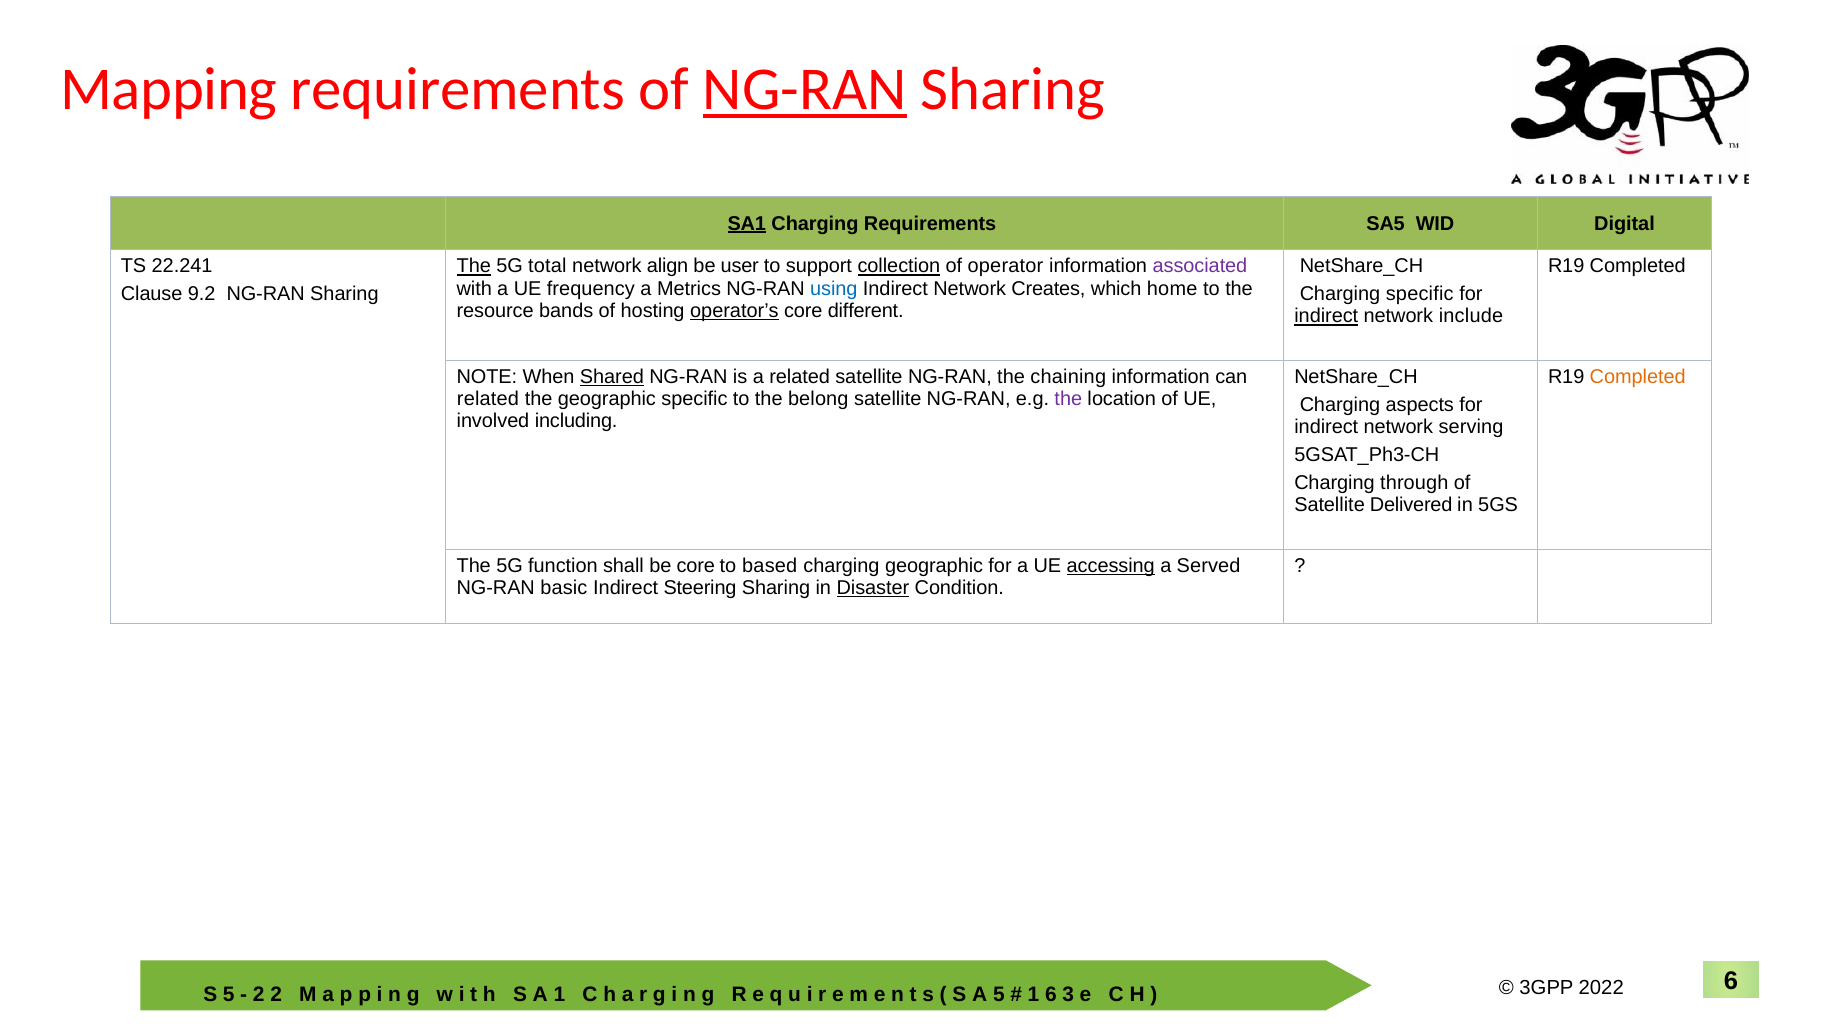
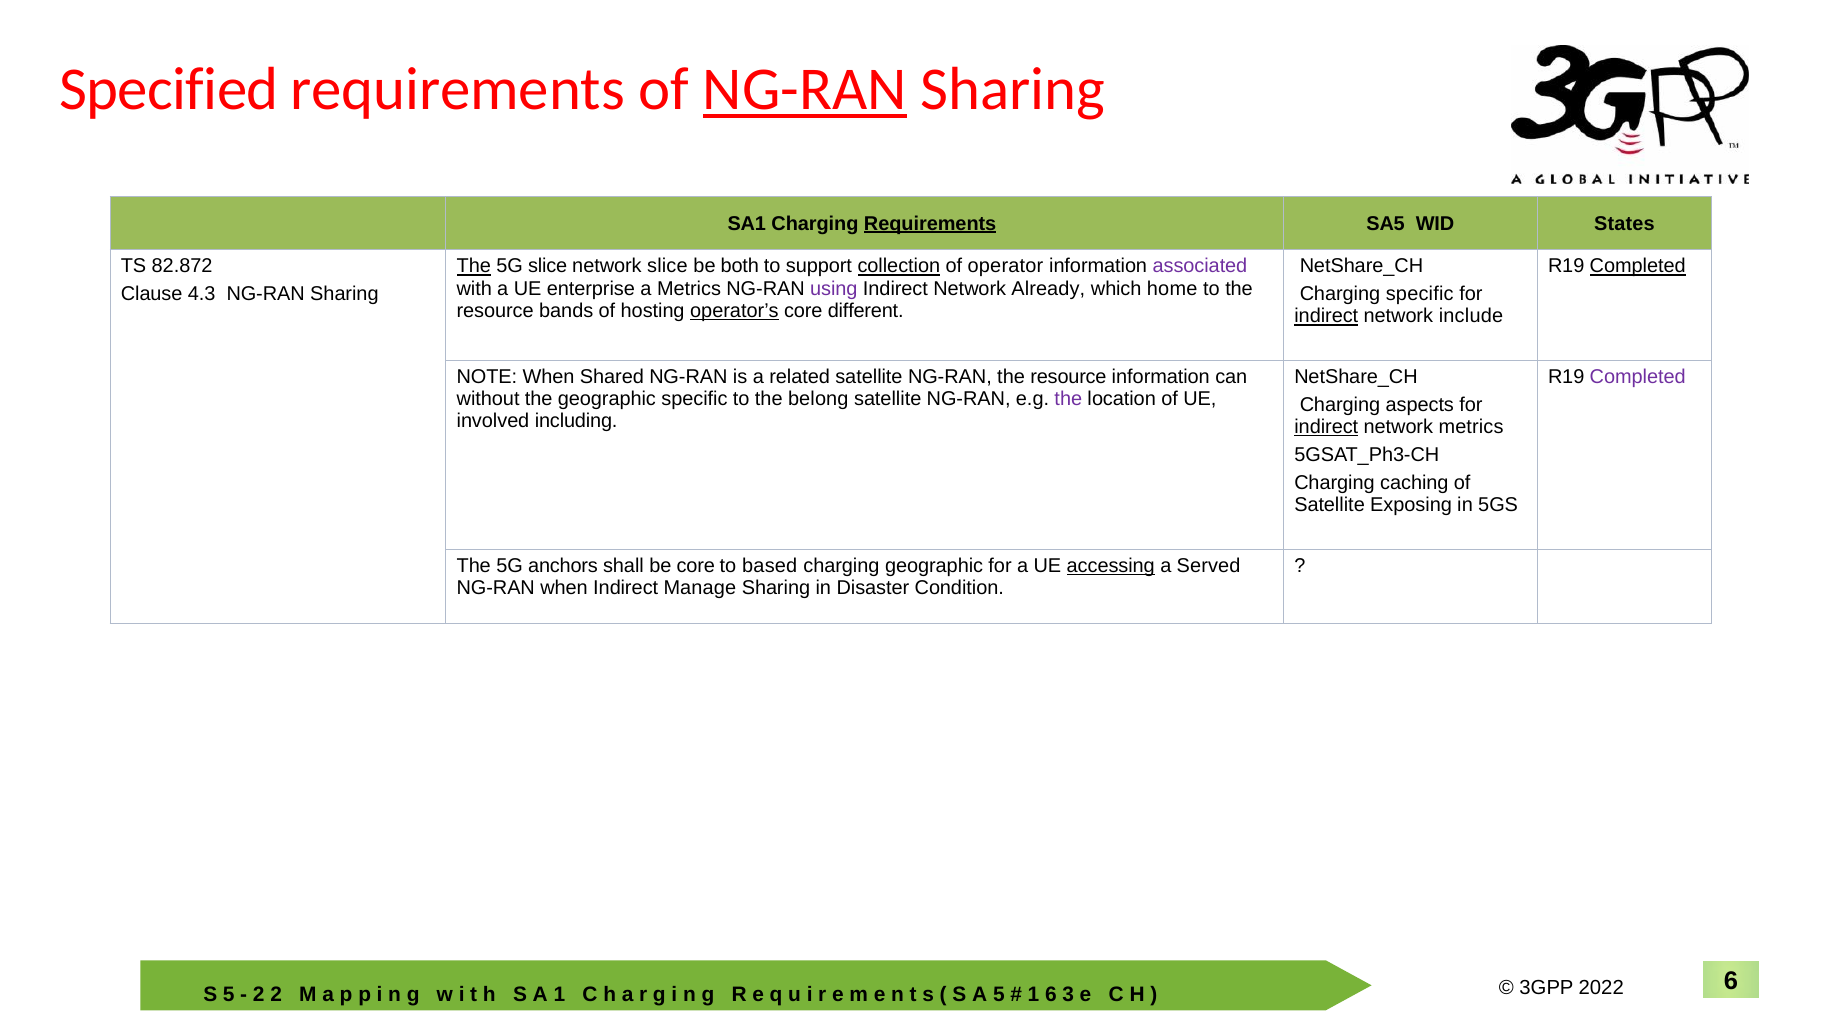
Mapping: Mapping -> Specified (169, 90)
SA1 underline: present -> none (747, 223)
Requirements underline: none -> present (930, 223)
Digital: Digital -> States (1624, 223)
22.241: 22.241 -> 82.872 (182, 266)
5G total: total -> slice (548, 266)
network align: align -> slice (667, 266)
user: user -> both (740, 266)
Completed underline: none -> present (1638, 266)
frequency: frequency -> enterprise (591, 288)
using colour: blue -> purple (834, 288)
Creates: Creates -> Already (1048, 288)
9.2: 9.2 -> 4.3 (202, 294)
Shared underline: present -> none (612, 377)
NG-RAN the chaining: chaining -> resource (1068, 377)
Completed colour: orange -> purple (1638, 377)
related: related -> without (488, 399)
indirect underline: none -> present (1326, 427)
network serving: serving -> metrics (1471, 427)
through: through -> caching (1414, 483)
Delivered: Delivered -> Exposing (1411, 505)
function: function -> anchors (563, 566)
NG-RAN basic: basic -> when (564, 588)
Steering: Steering -> Manage (700, 588)
Disaster underline: present -> none (873, 588)
